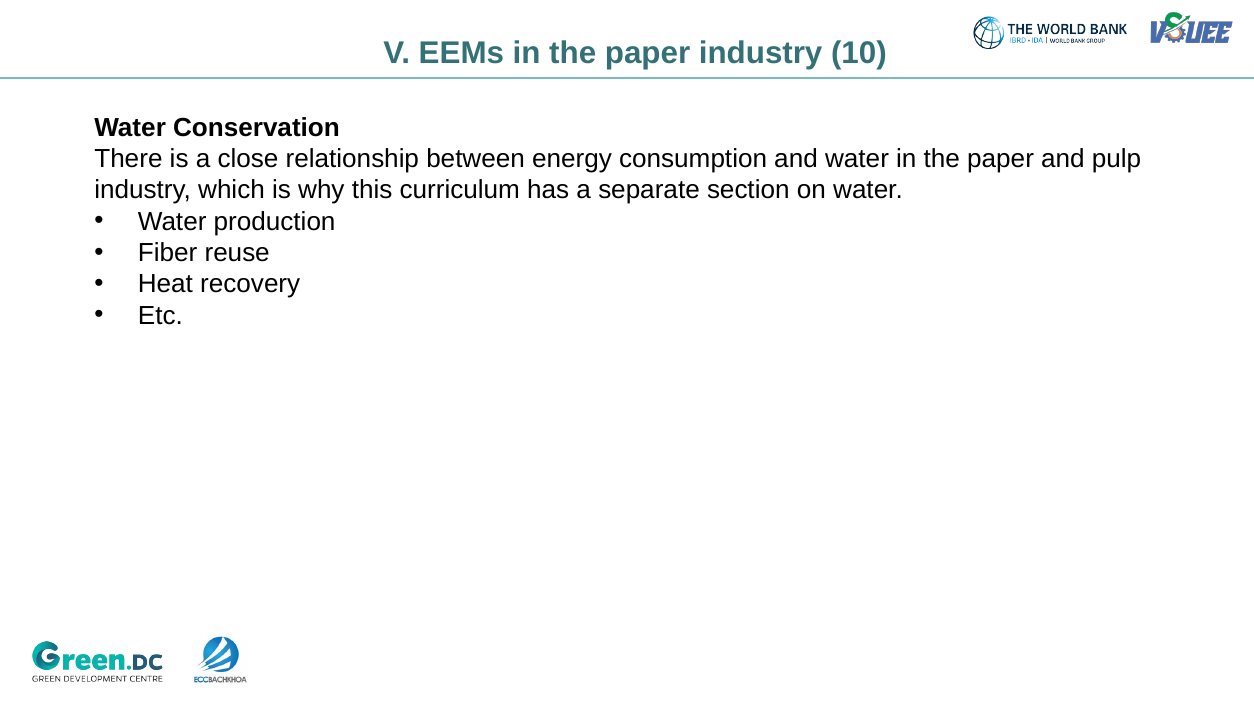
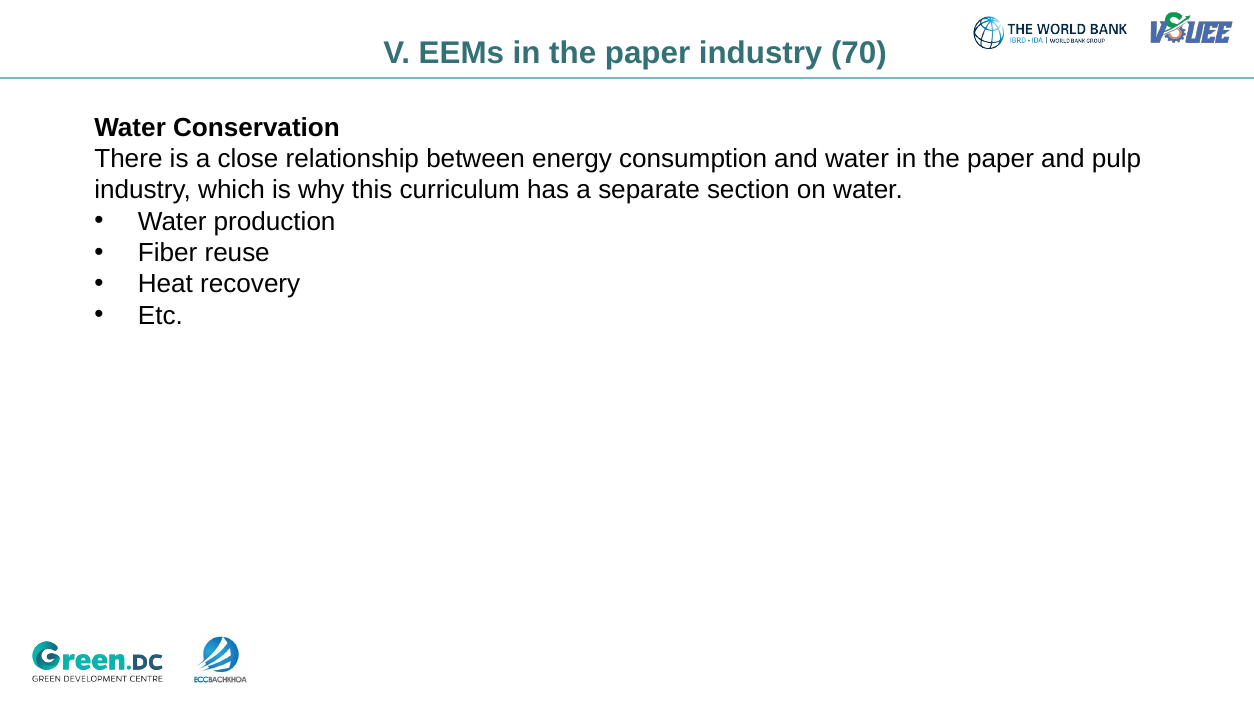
10: 10 -> 70 (859, 53)
